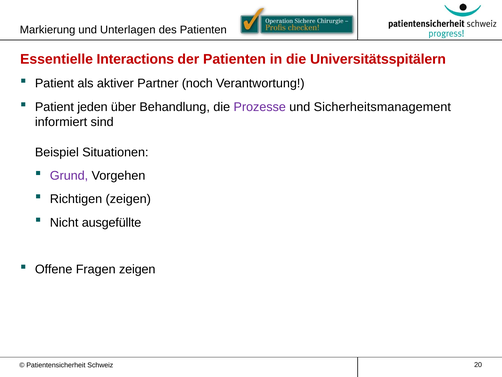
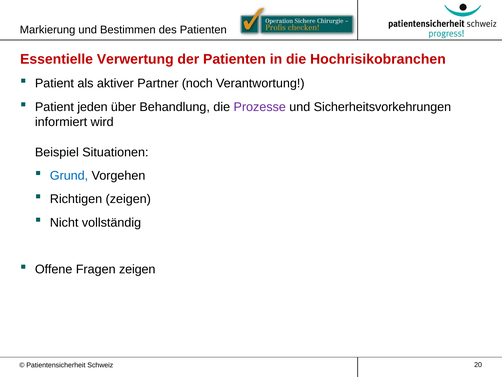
Unterlagen: Unterlagen -> Bestimmen (128, 30)
Interactions: Interactions -> Verwertung (135, 59)
Universitätsspitälern: Universitätsspitälern -> Hochrisikobranchen (378, 59)
Sicherheitsmanagement: Sicherheitsmanagement -> Sicherheitsvorkehrungen (382, 107)
sind: sind -> wird (102, 122)
Grund colour: purple -> blue (69, 175)
ausgefüllte: ausgefüllte -> vollständig (111, 222)
